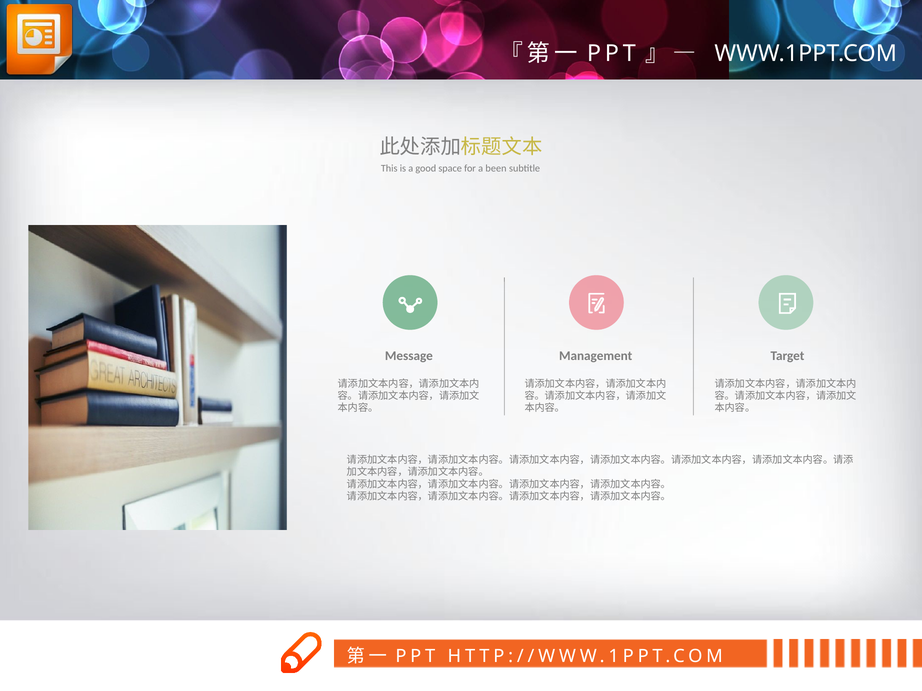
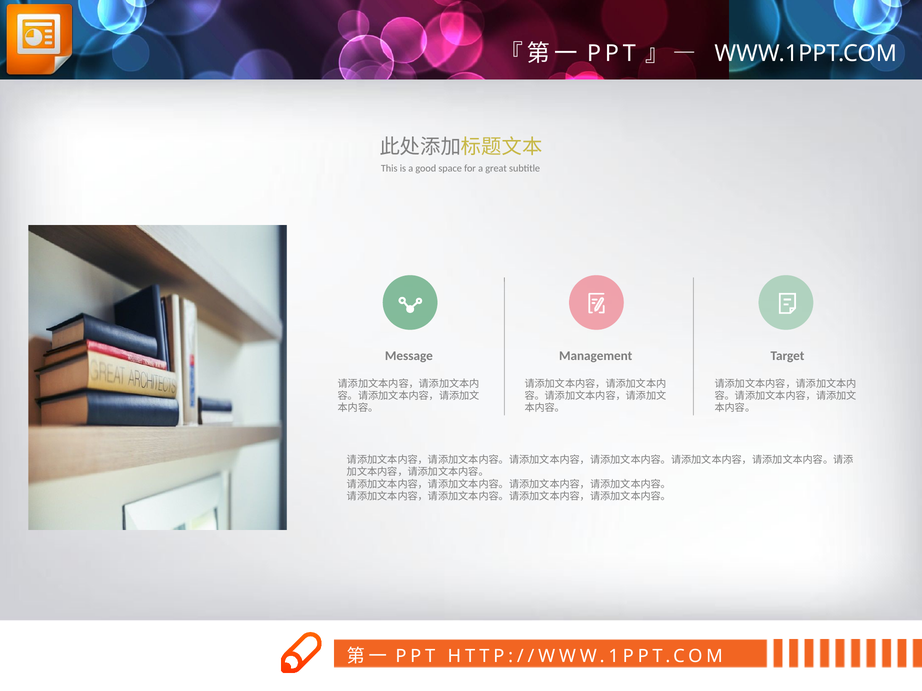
been: been -> great (496, 169)
